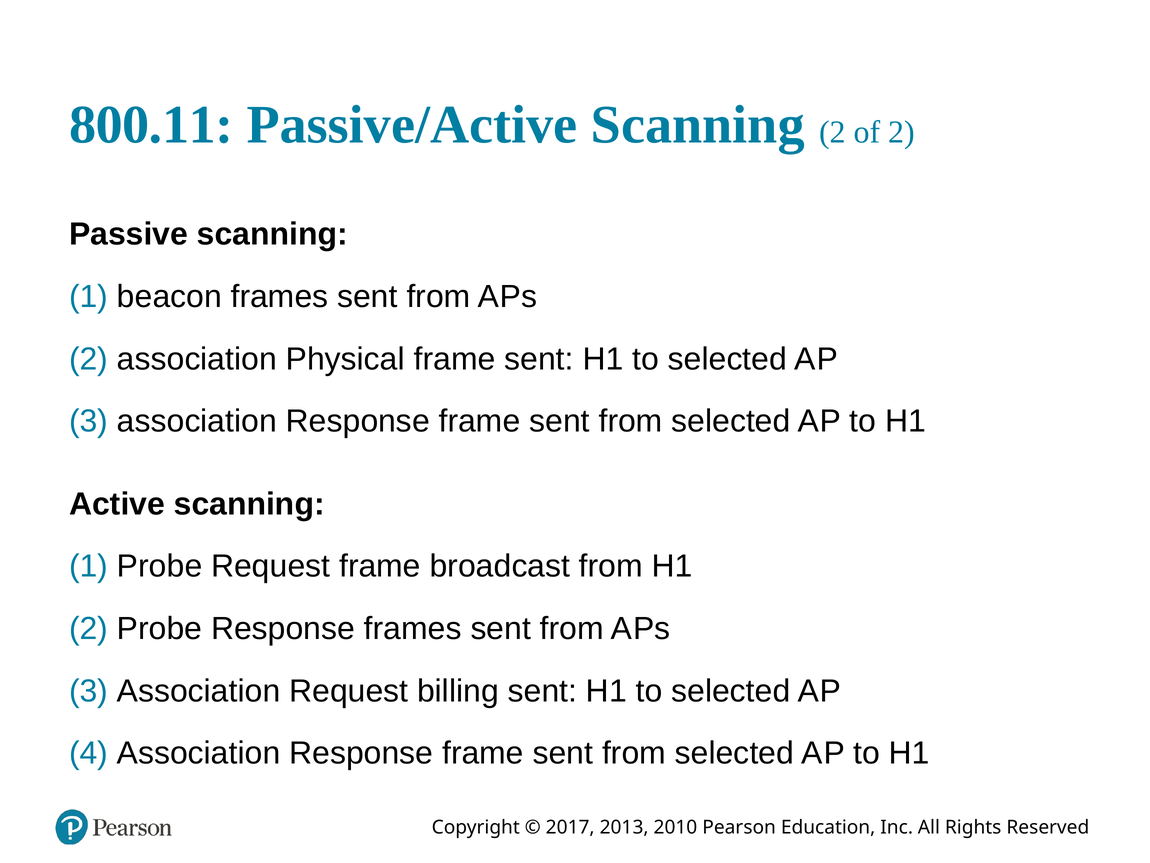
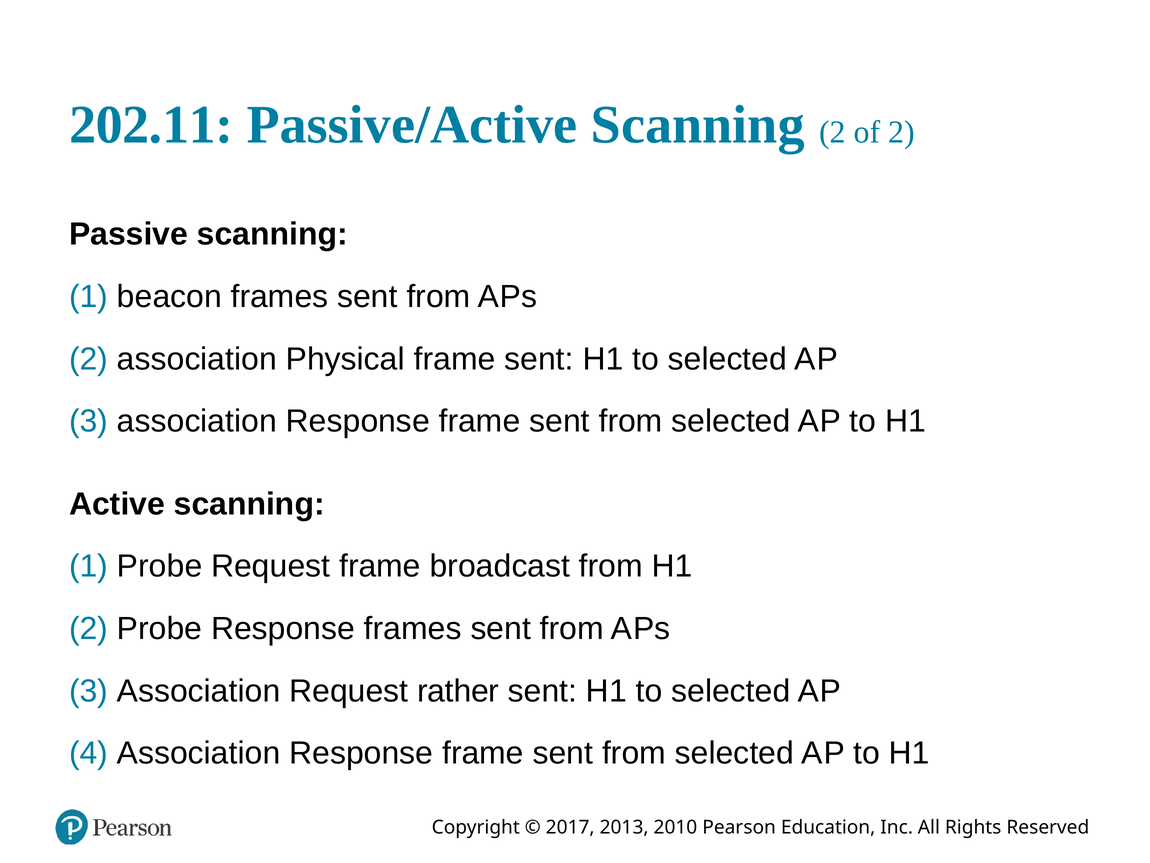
800.11: 800.11 -> 202.11 (151, 125)
billing: billing -> rather (458, 691)
